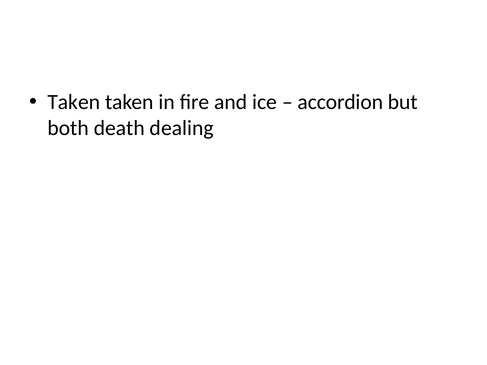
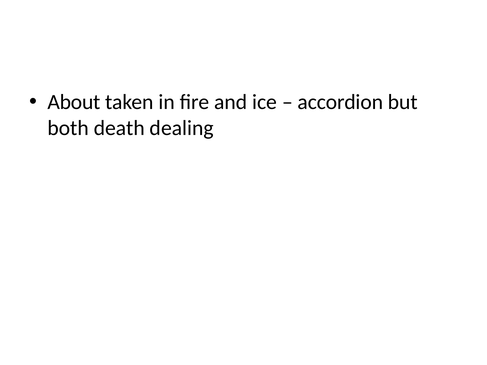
Taken: Taken -> About (74, 102)
